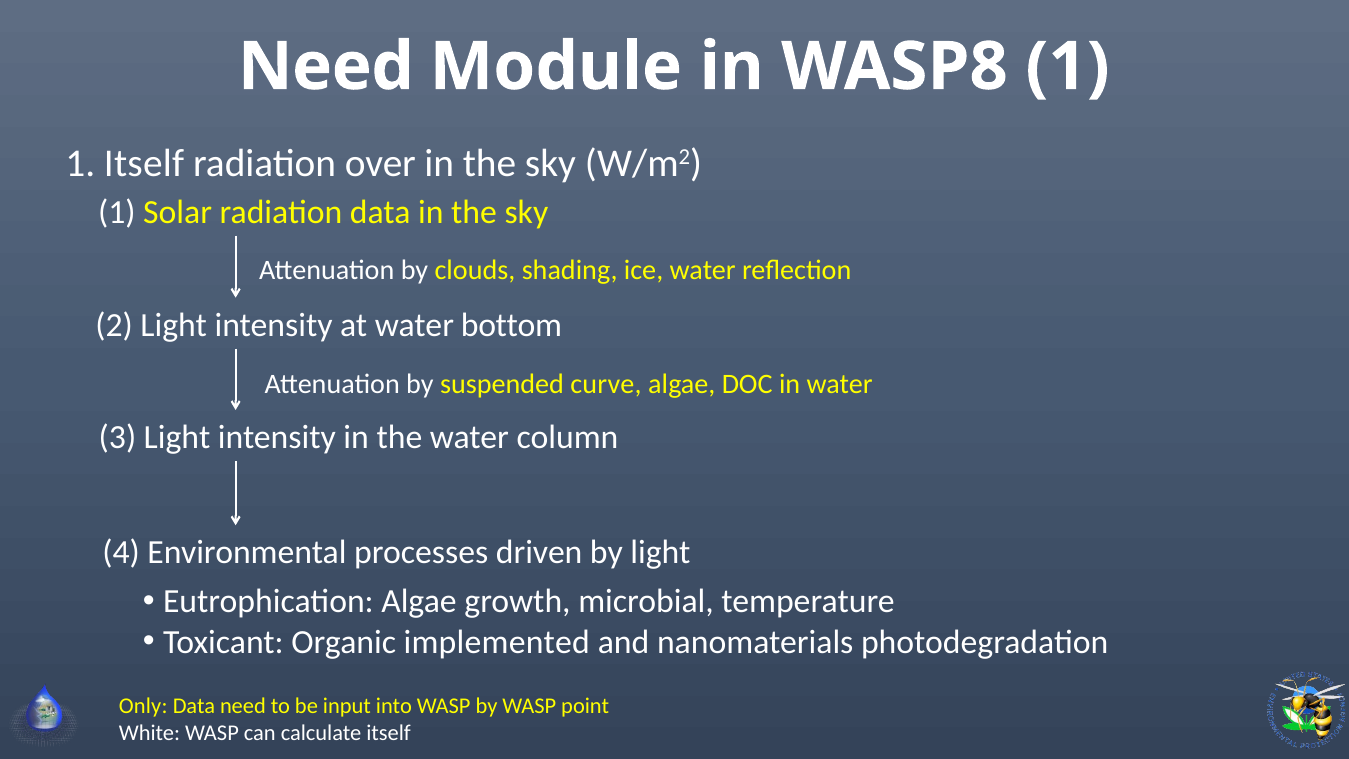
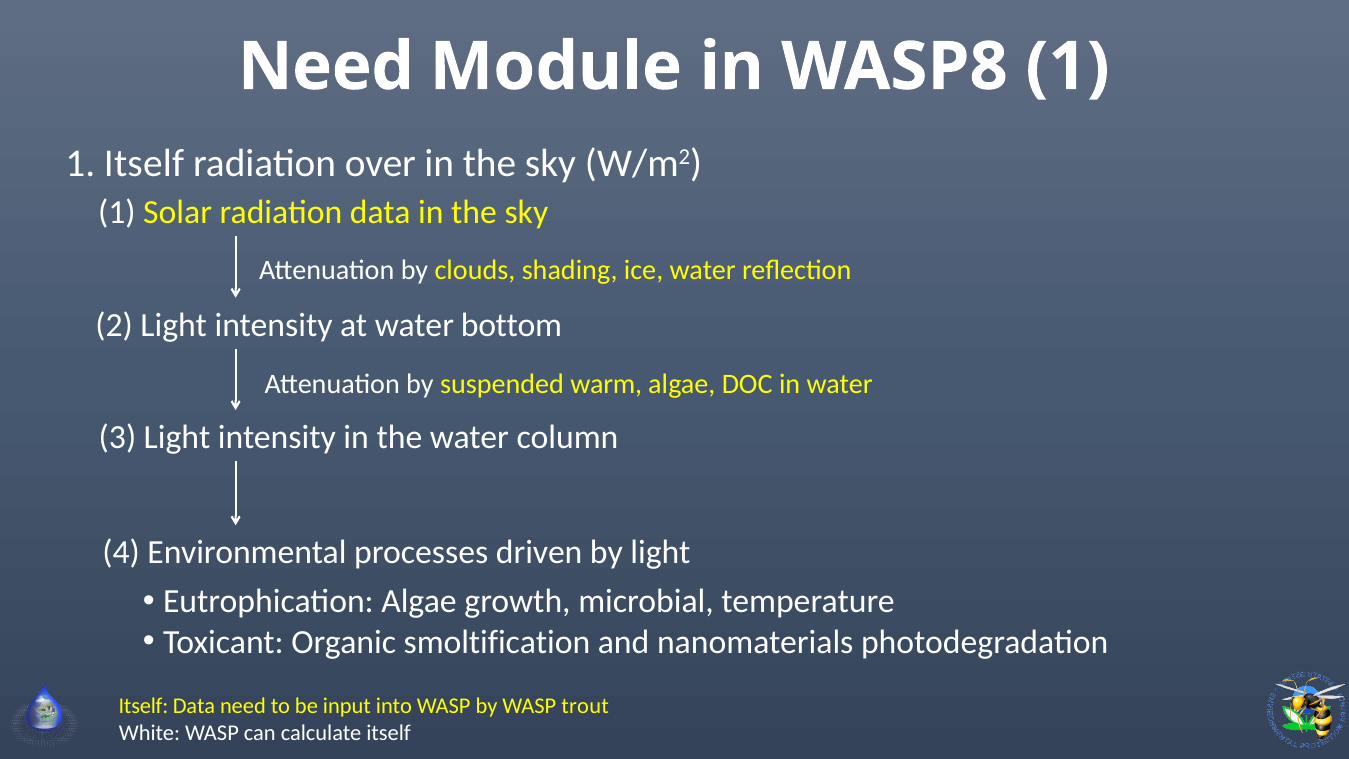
curve: curve -> warm (606, 384)
implemented: implemented -> smoltification (497, 642)
Only: Only -> Itself (143, 706)
point: point -> trout (585, 706)
